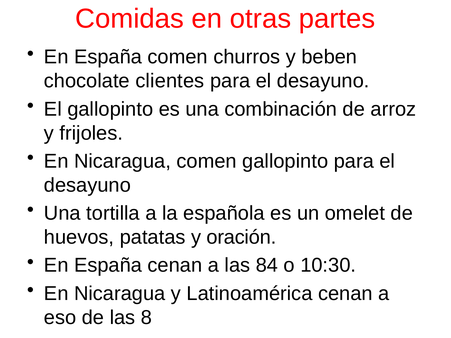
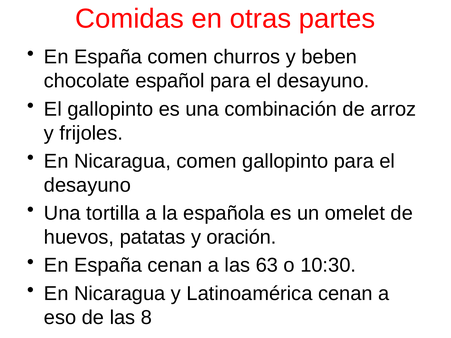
clientes: clientes -> español (170, 81)
84: 84 -> 63 (267, 266)
